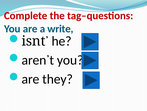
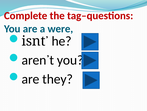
write: write -> were (60, 29)
